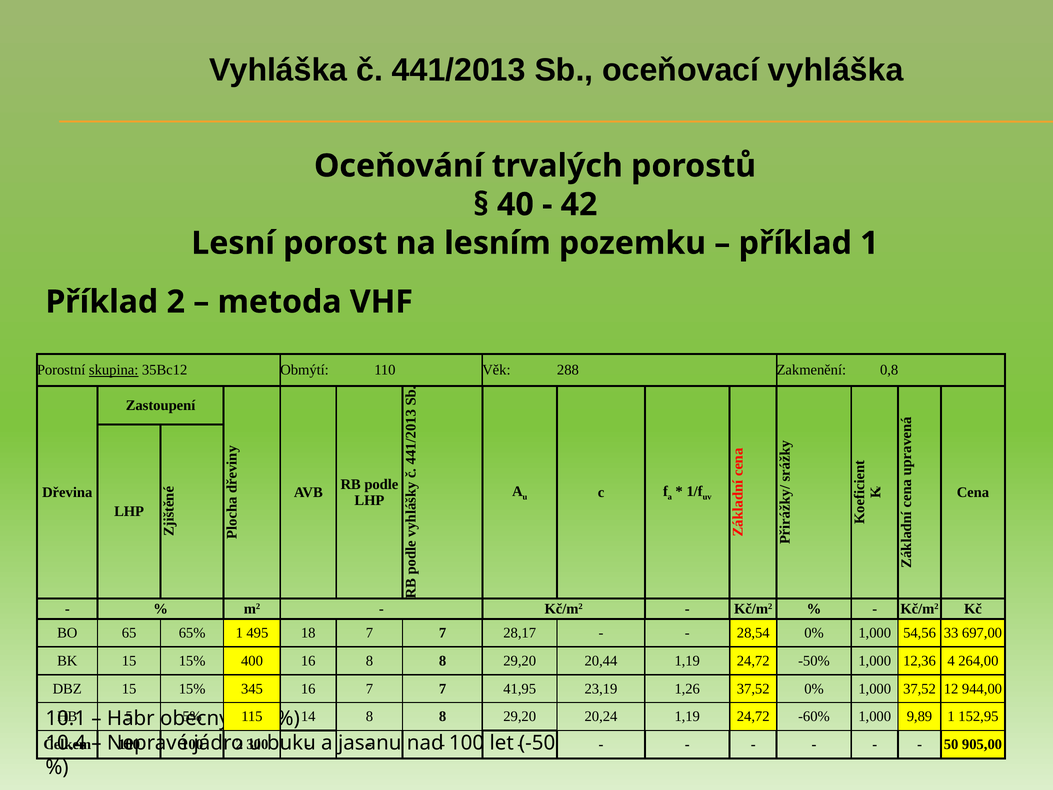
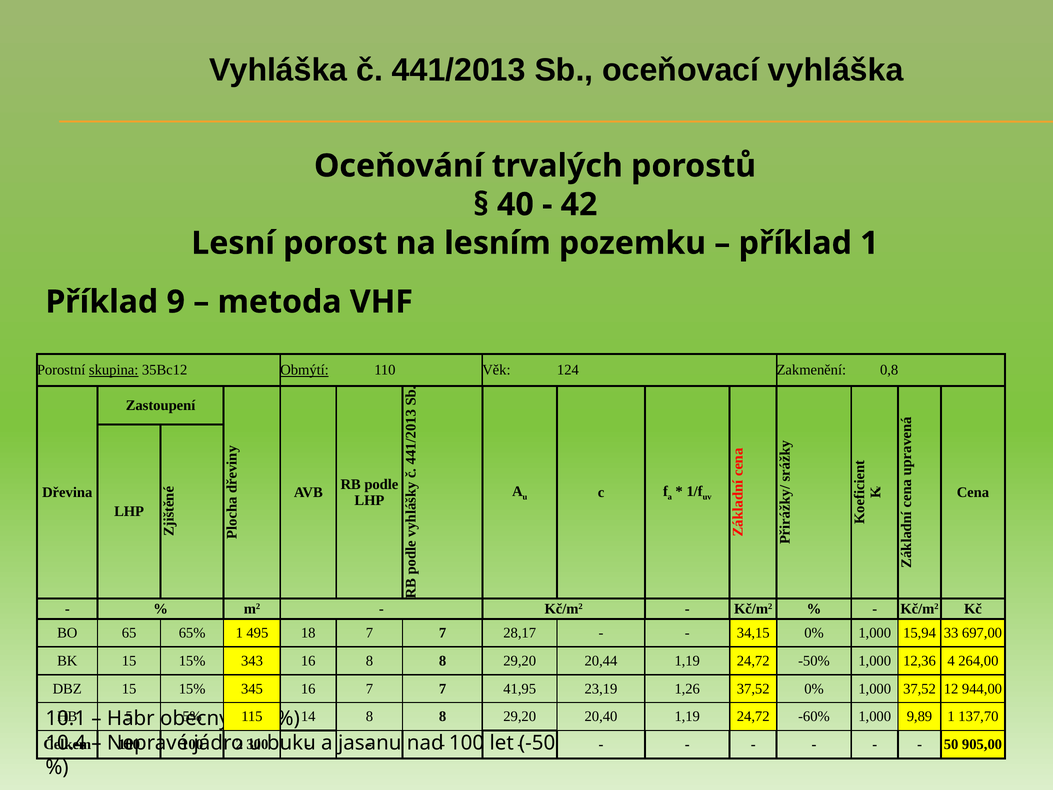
Příklad 2: 2 -> 9 (176, 302)
Obmýtí underline: none -> present (305, 370)
288: 288 -> 124 (568, 370)
28,54: 28,54 -> 34,15 (753, 633)
54,56: 54,56 -> 15,94 (920, 633)
400: 400 -> 343 (252, 661)
20,24: 20,24 -> 20,40 (601, 716)
152,95: 152,95 -> 137,70 (978, 716)
